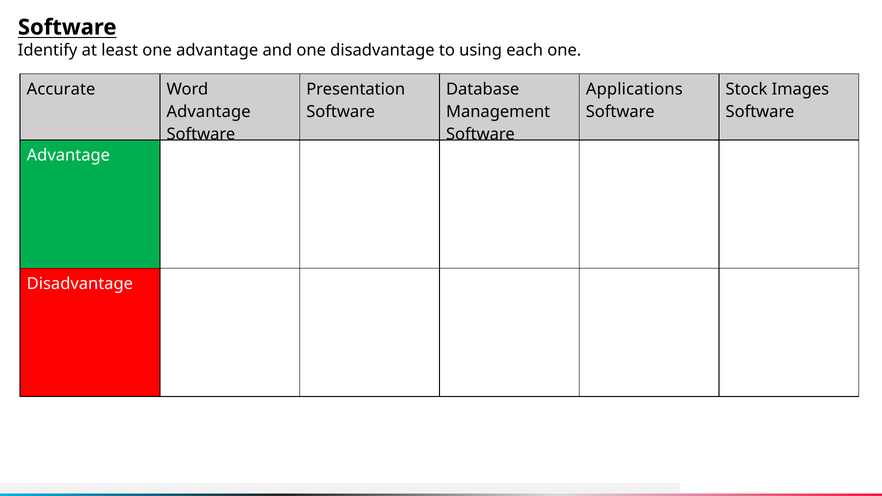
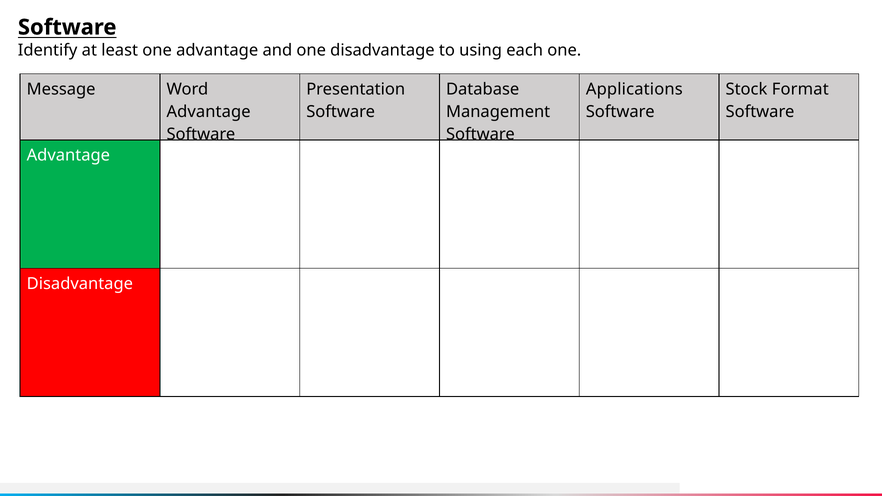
Accurate: Accurate -> Message (61, 89)
Images: Images -> Format (800, 89)
